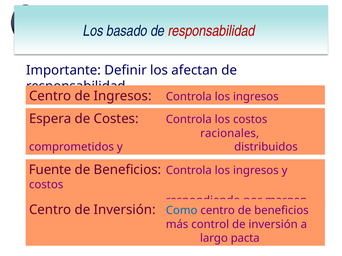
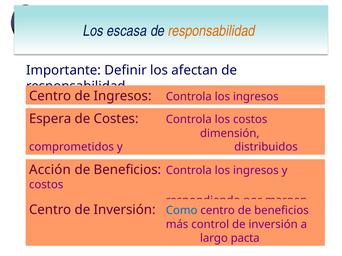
basado: basado -> escasa (127, 31)
responsabilidad colour: red -> orange (212, 31)
racionales: racionales -> dimensión (230, 134)
Fuente: Fuente -> Acción (50, 170)
